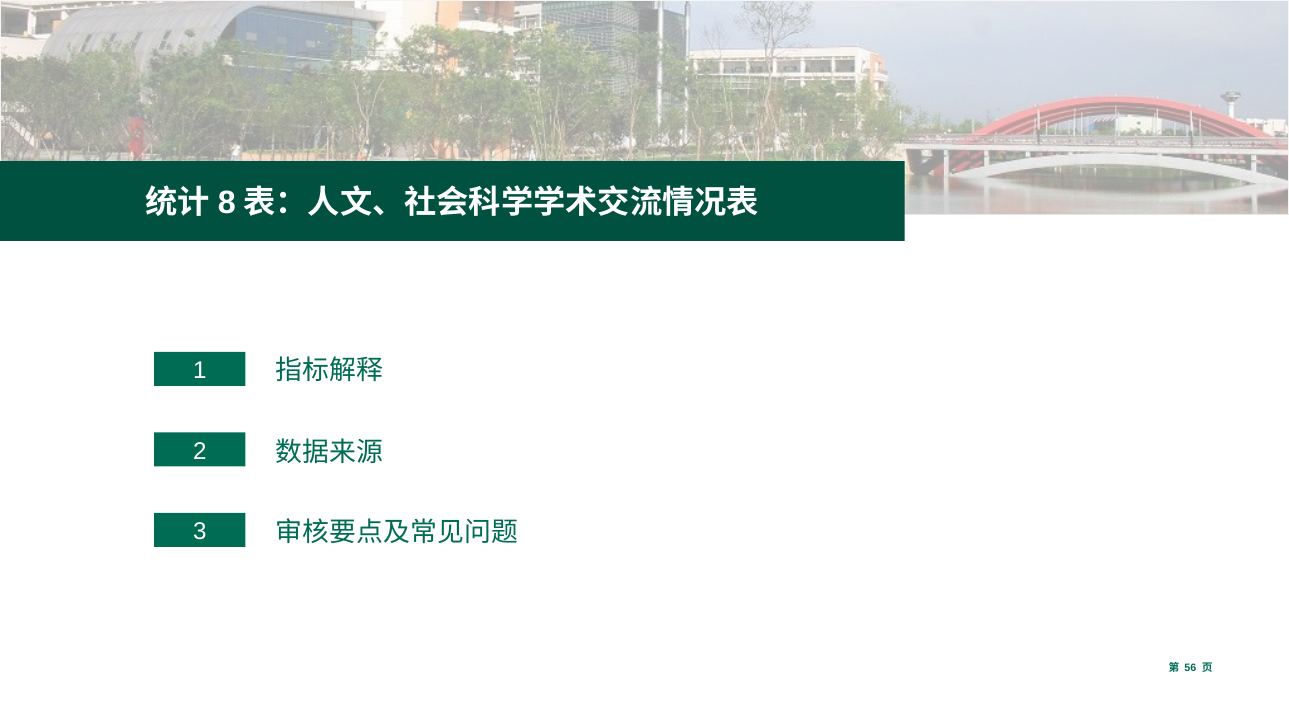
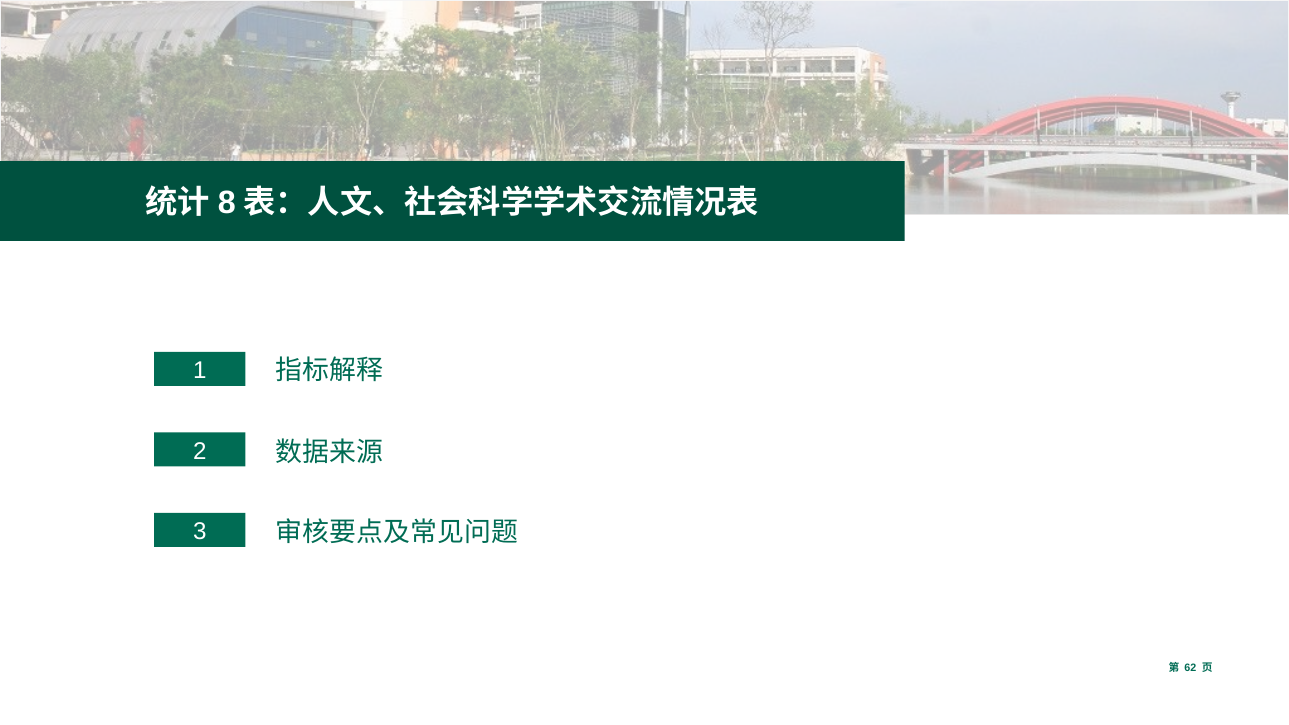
56: 56 -> 62 (1190, 668)
